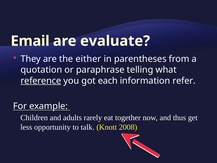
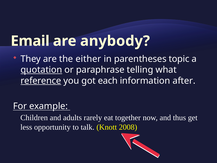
evaluate: evaluate -> anybody (115, 41)
from: from -> topic (179, 59)
quotation underline: none -> present (41, 70)
refer: refer -> after (184, 81)
